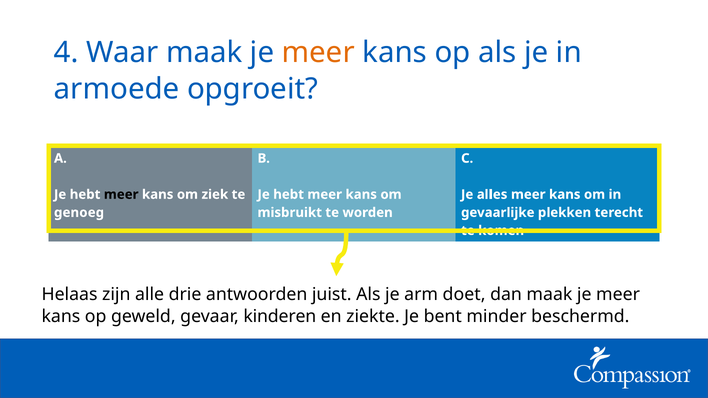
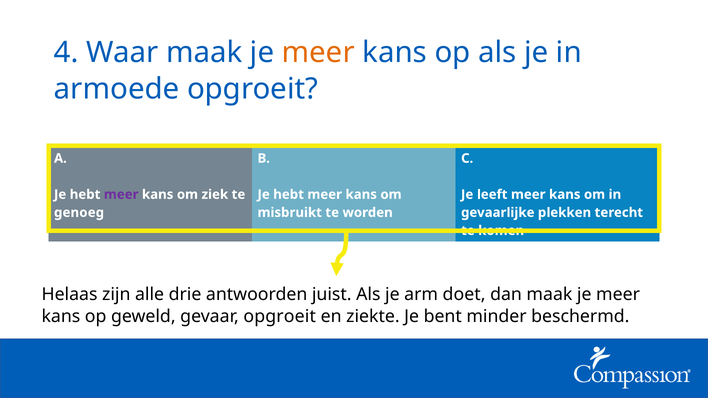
meer colour: black -> purple (121, 195)
alles: alles -> leeft (492, 195)
gevaar kinderen: kinderen -> opgroeit (280, 316)
